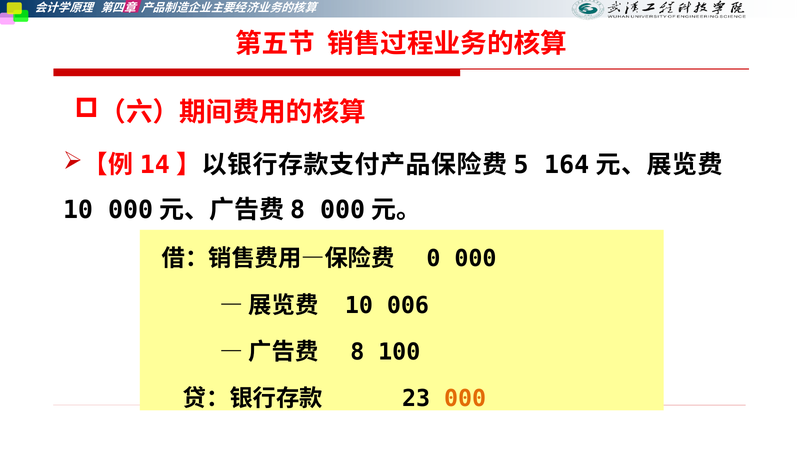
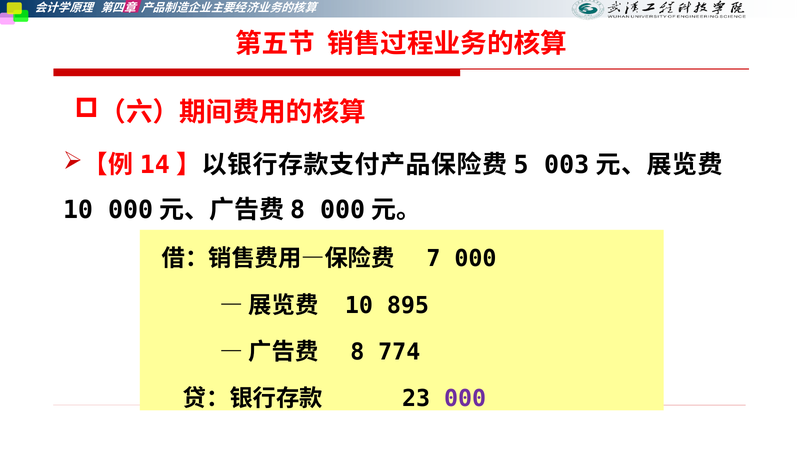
164: 164 -> 003 (567, 165)
0: 0 -> 7 (433, 258)
006: 006 -> 895 (408, 305)
100: 100 -> 774 (399, 352)
000 colour: orange -> purple (465, 398)
